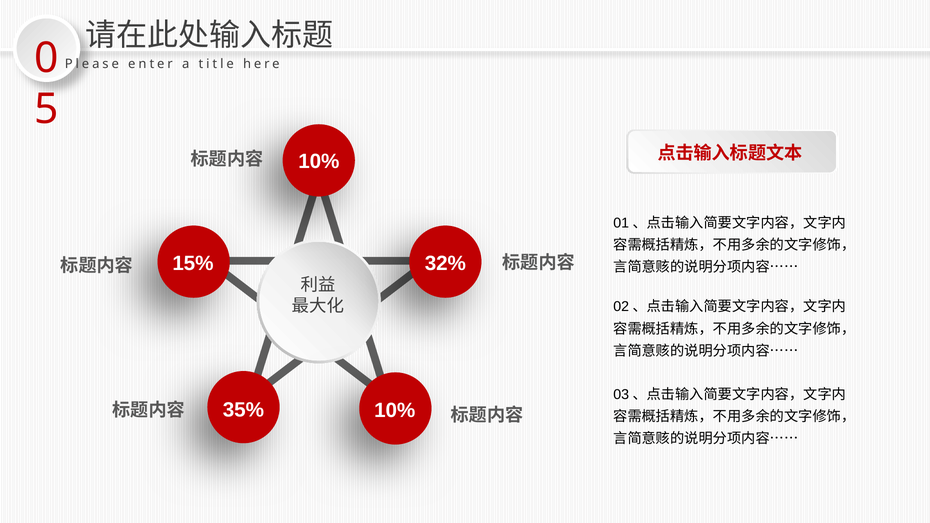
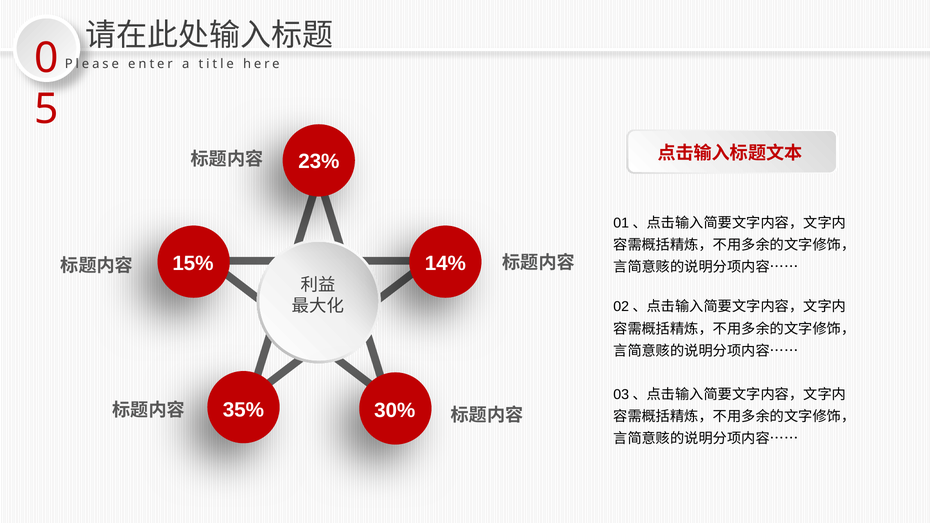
10%: 10% -> 23% (319, 161)
32%: 32% -> 14% (445, 263)
35% 10%: 10% -> 30% (395, 411)
